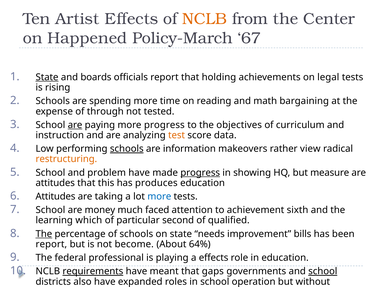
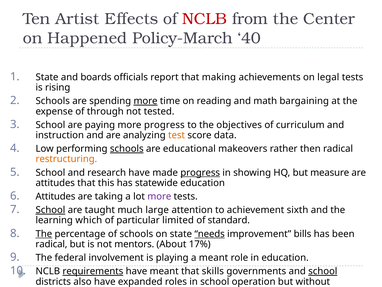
NCLB colour: orange -> red (205, 19)
67: 67 -> 40 (249, 38)
State underline: present -> none (47, 77)
holding: holding -> making (219, 77)
more underline: none -> present (146, 101)
are underline: present -> none (75, 125)
information: information -> educational (189, 148)
view: view -> then (310, 148)
problem: problem -> research (107, 172)
produces: produces -> statewide (156, 183)
more colour: blue -> purple (159, 196)
School underline: none -> present (50, 210)
money: money -> taught (100, 210)
faced: faced -> large (157, 210)
second: second -> limited (178, 220)
qualified: qualified -> standard (229, 220)
needs underline: none -> present (210, 233)
report: report -> radical (51, 244)
become: become -> mentors (134, 244)
64%: 64% -> 17% (200, 244)
professional: professional -> involvement (116, 257)
a effects: effects -> meant (214, 257)
gaps: gaps -> skills (213, 271)
